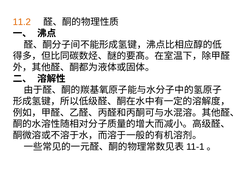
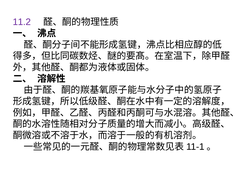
11.2 colour: orange -> purple (22, 22)
